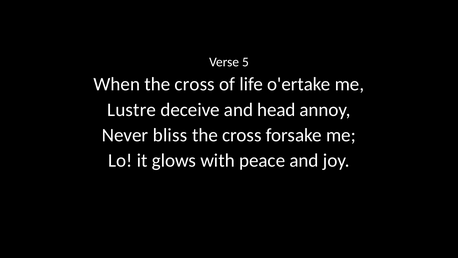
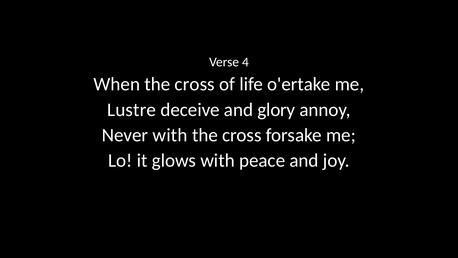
5: 5 -> 4 (245, 62)
head: head -> glory (276, 110)
Never bliss: bliss -> with (170, 135)
